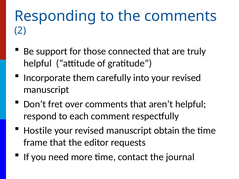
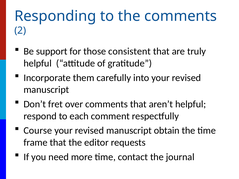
connected: connected -> consistent (130, 51)
Hostile: Hostile -> Course (38, 131)
